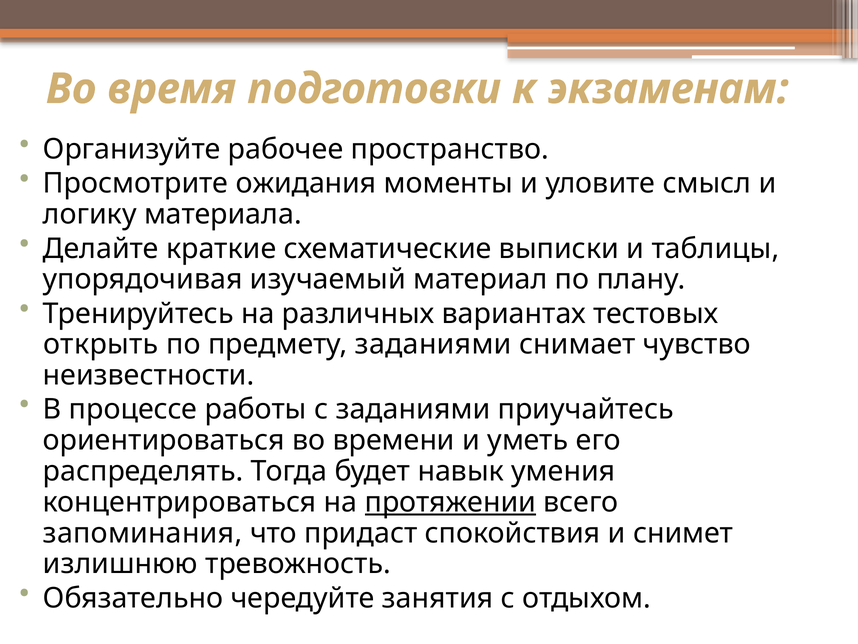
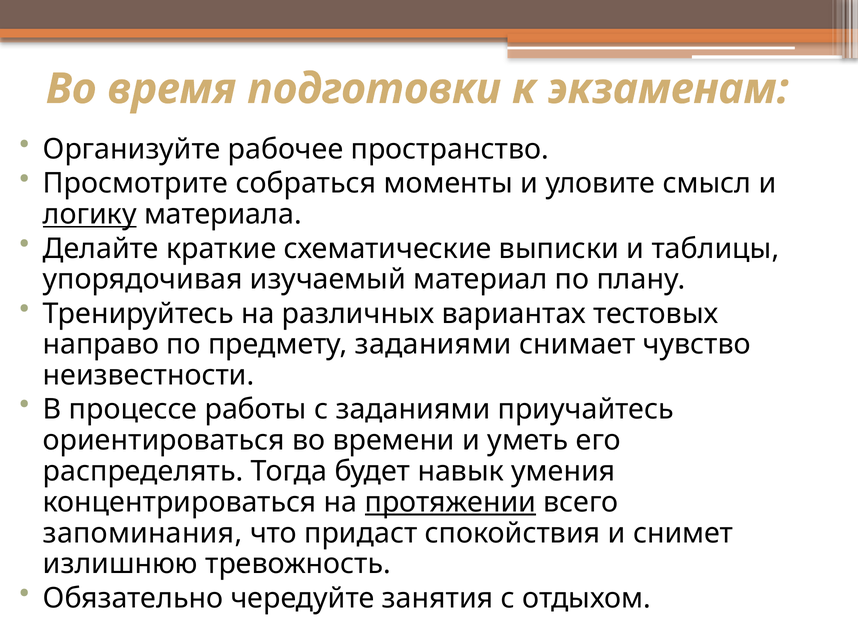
ожидания: ожидания -> собраться (306, 183)
логику underline: none -> present (90, 214)
открыть: открыть -> направо (101, 344)
